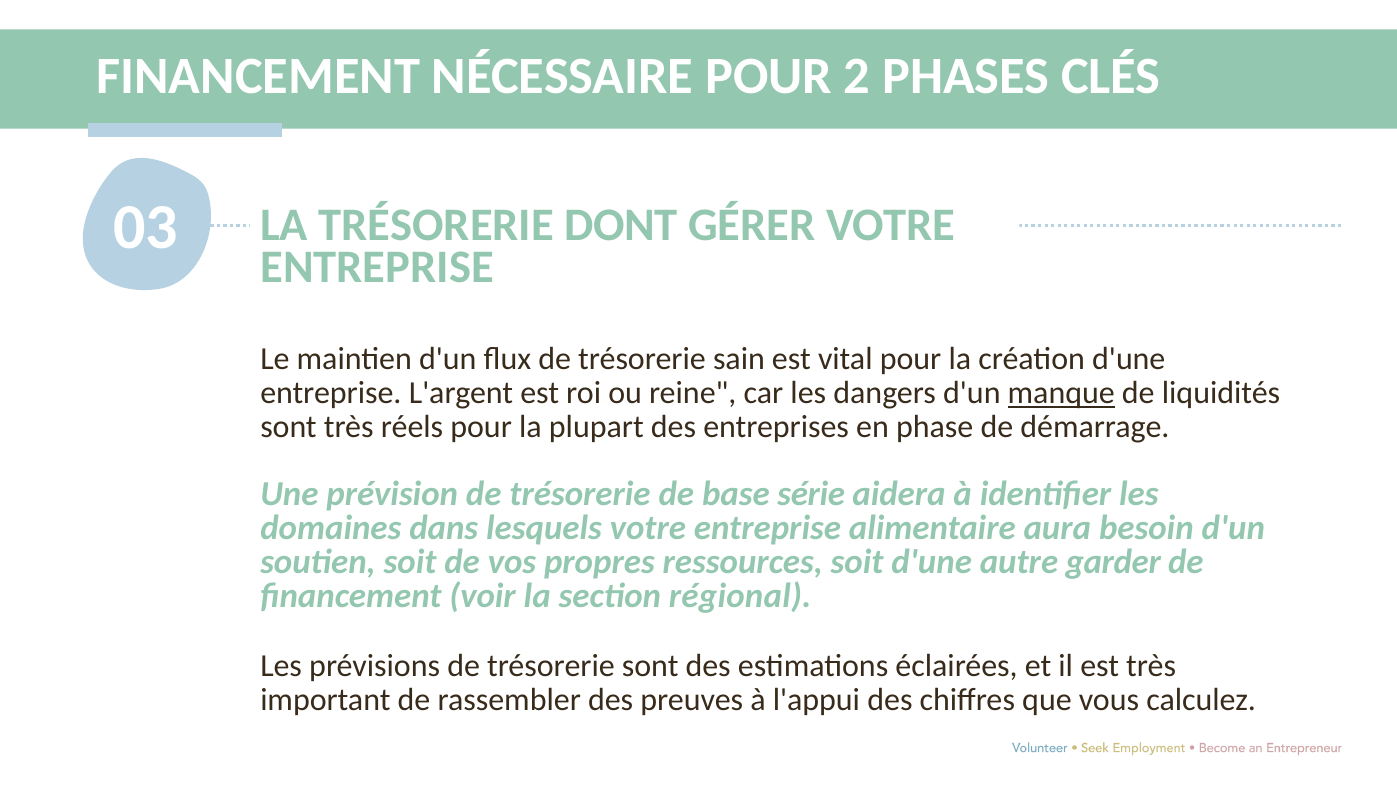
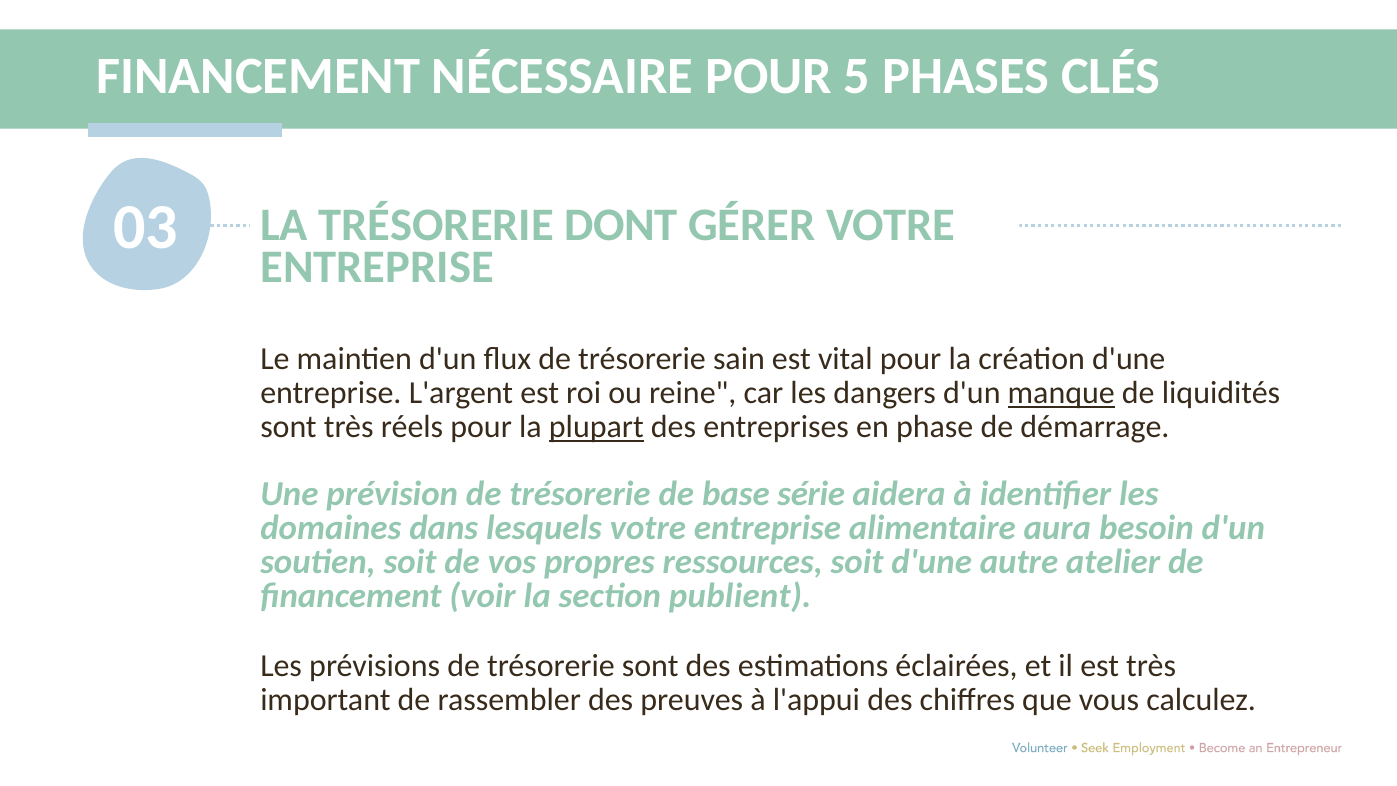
2: 2 -> 5 (857, 77)
plupart underline: none -> present (596, 427)
garder: garder -> atelier (1113, 562)
régional: régional -> publient (740, 596)
